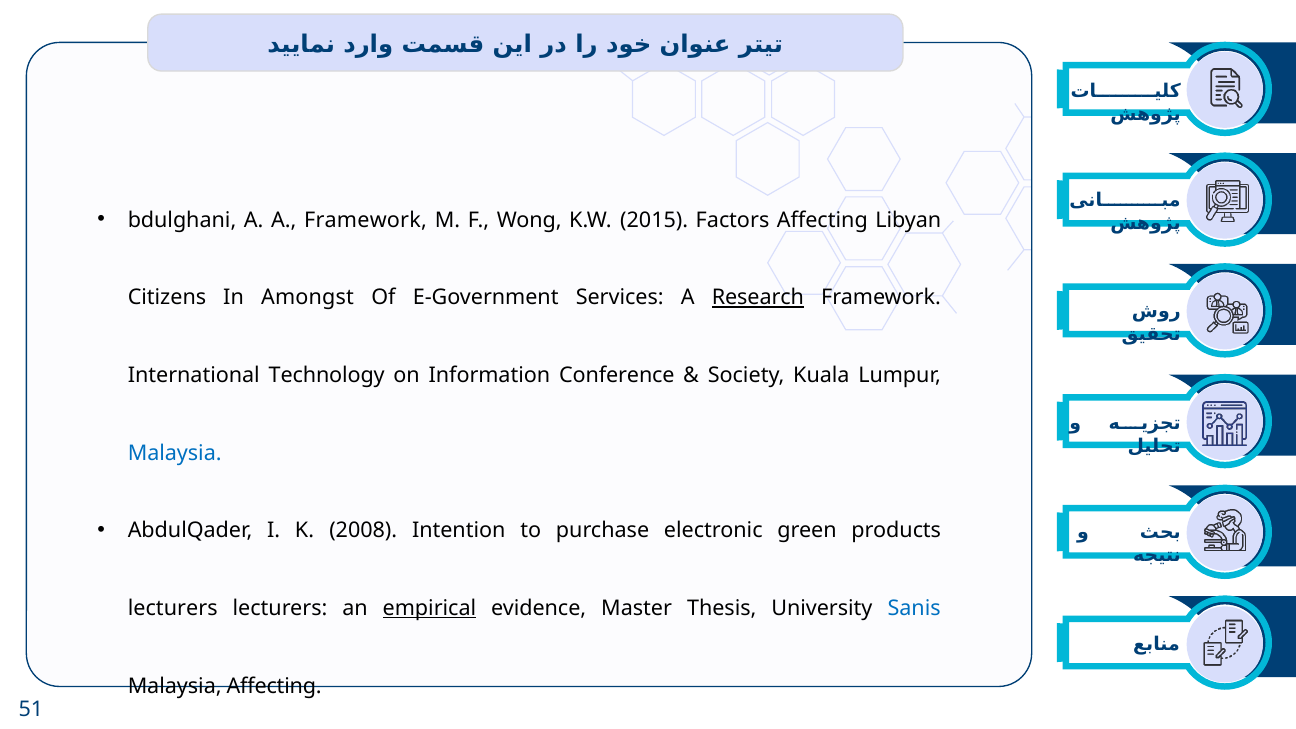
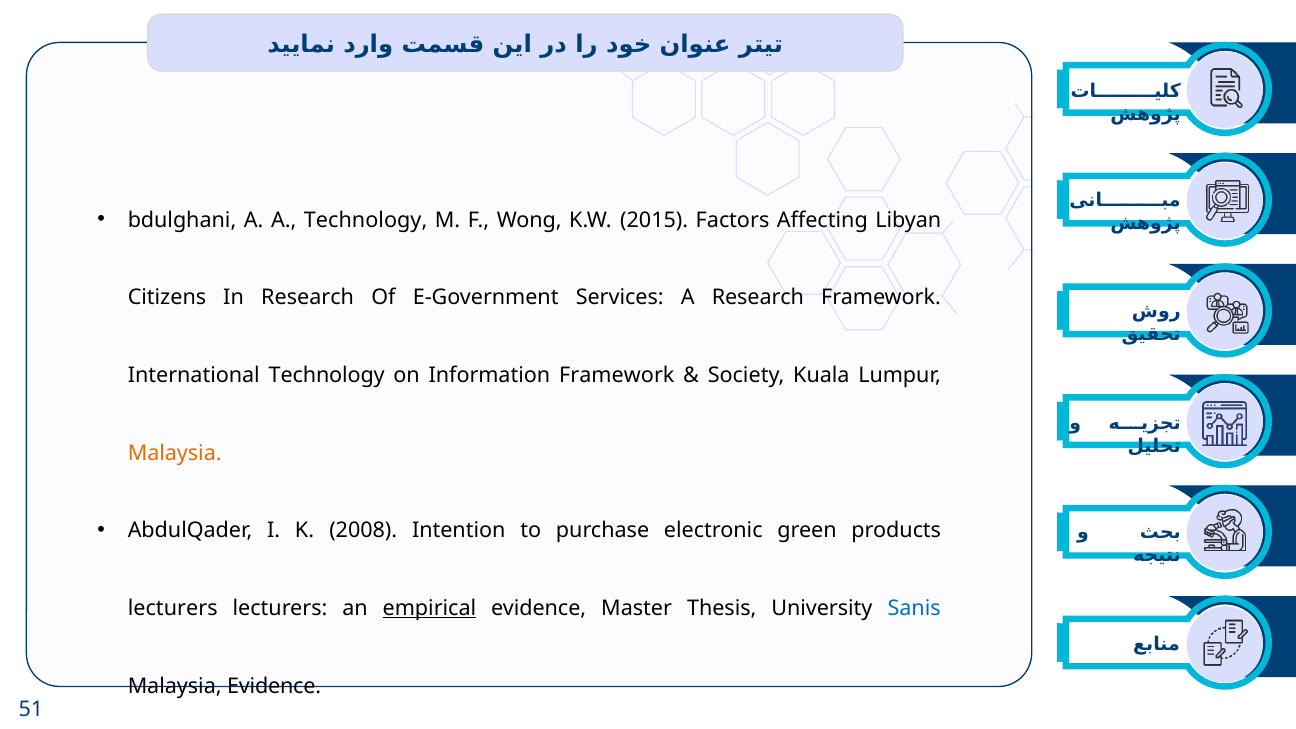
A Framework: Framework -> Technology (366, 220)
In Amongst: Amongst -> Research (308, 298)
Research underline: present -> none (758, 298)
Information Conference: Conference -> Framework (617, 375)
Malaysia colour: blue -> orange (175, 453)
Malaysia Affecting: Affecting -> Evidence (274, 686)
